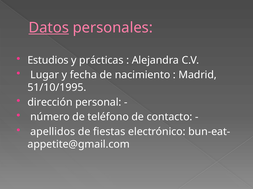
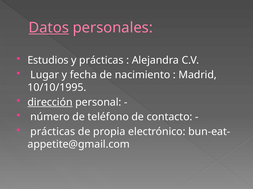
51/10/1995: 51/10/1995 -> 10/10/1995 (57, 88)
dirección underline: none -> present (50, 103)
apellidos: apellidos -> prácticas (53, 132)
fiestas: fiestas -> propia (109, 132)
